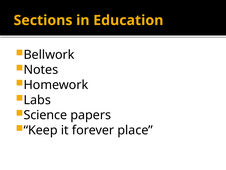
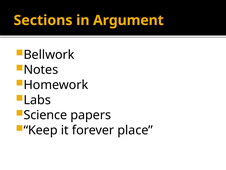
Education: Education -> Argument (128, 20)
